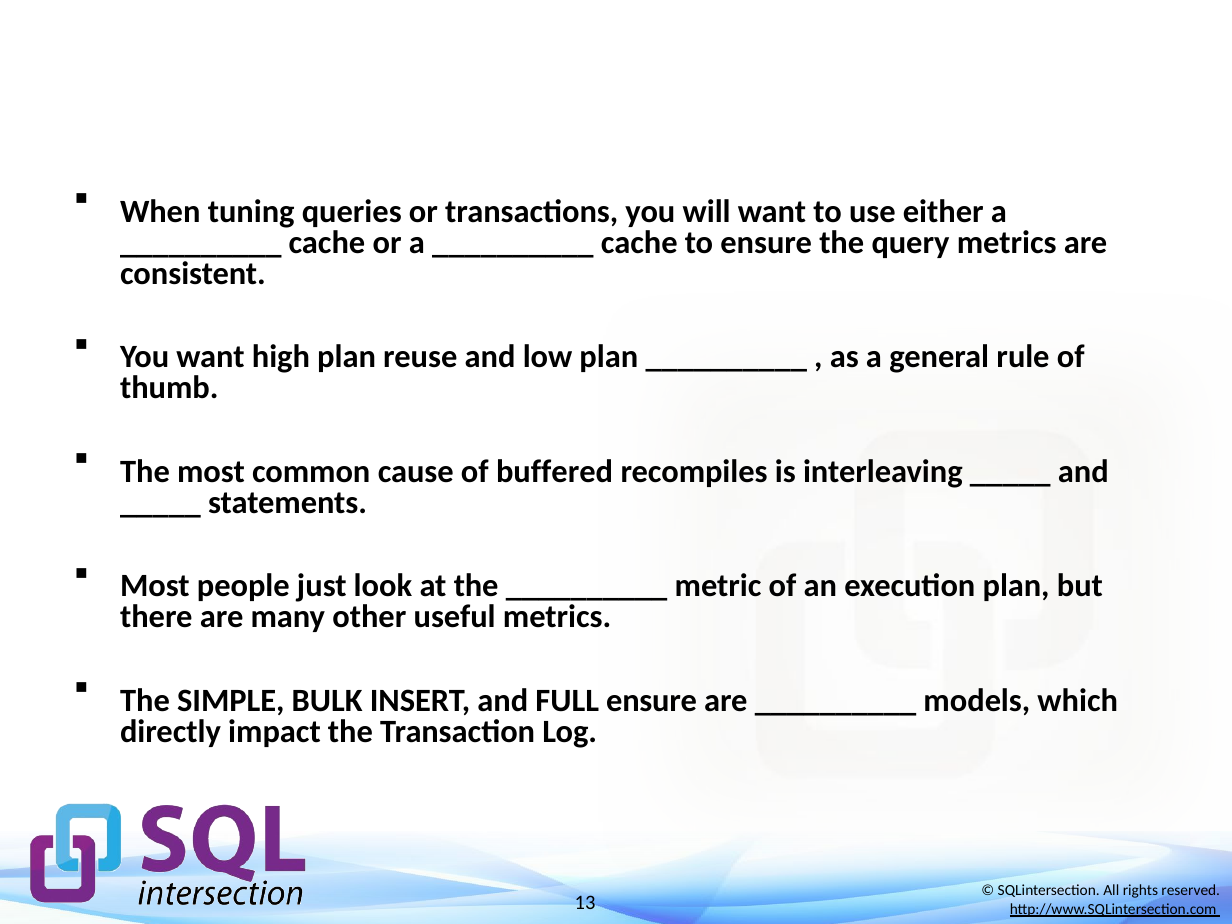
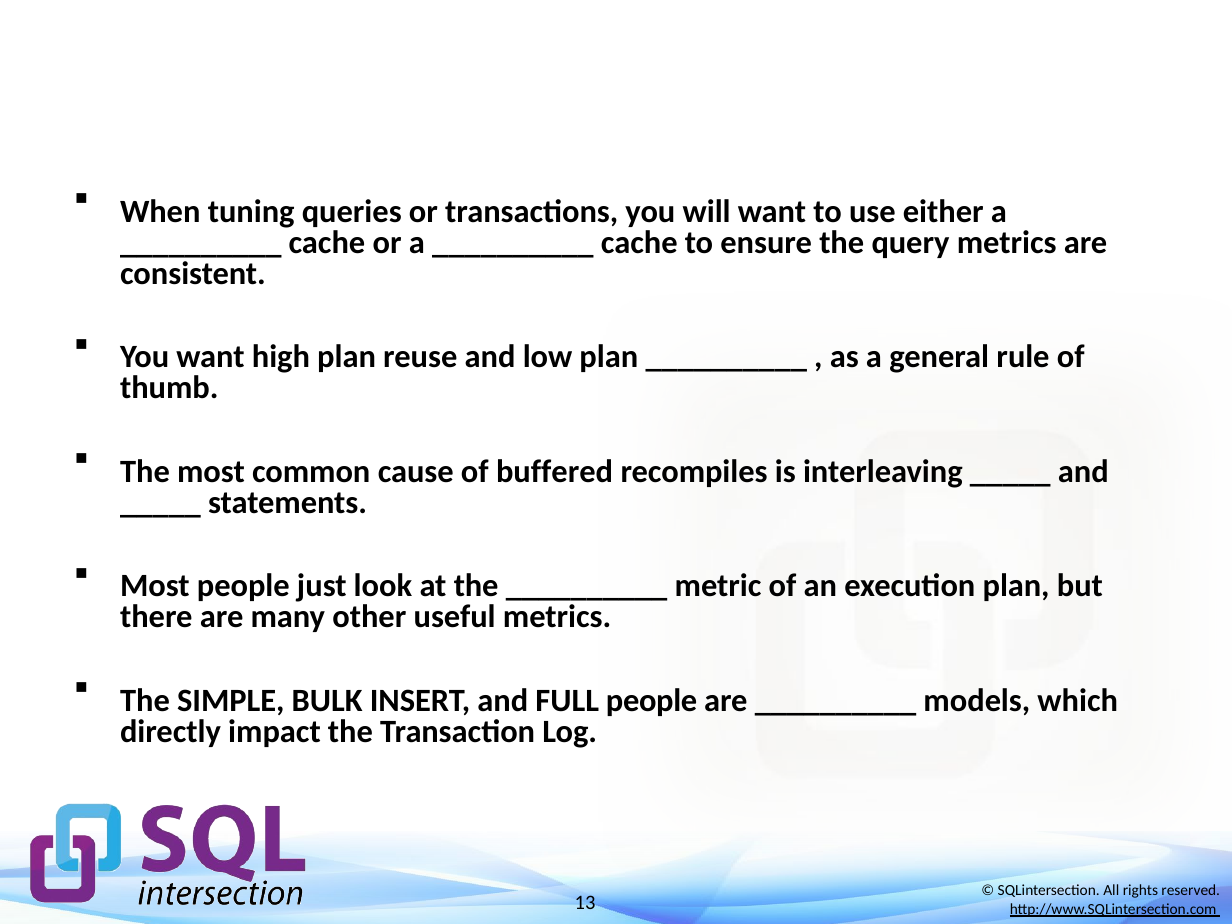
FULL ensure: ensure -> people (652, 700)
